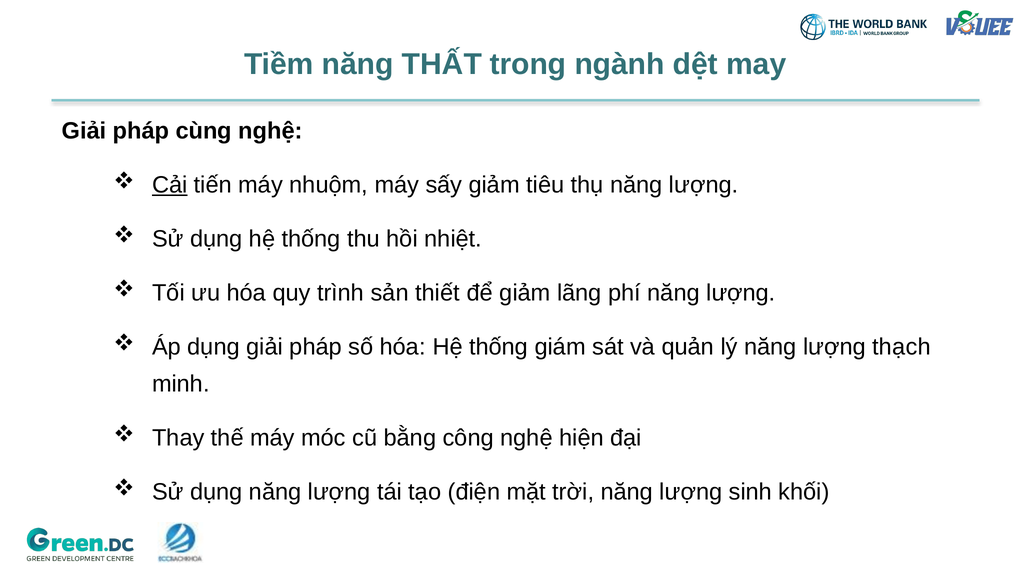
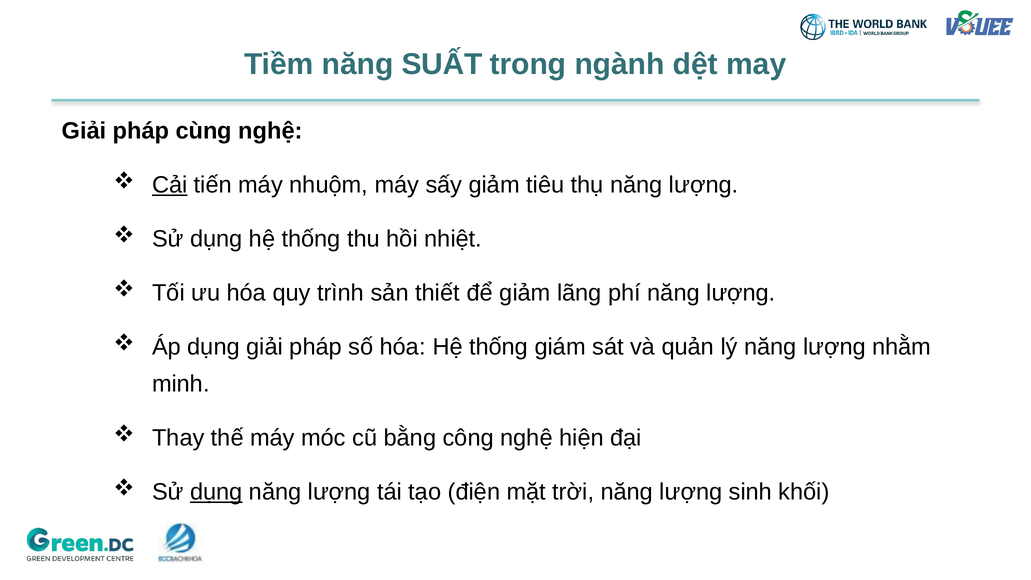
THẤT: THẤT -> SUẤT (442, 64)
thạch: thạch -> nhằm (902, 347)
dụng underline: none -> present (216, 492)
